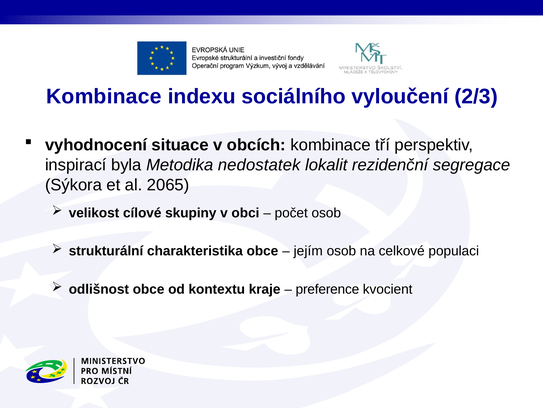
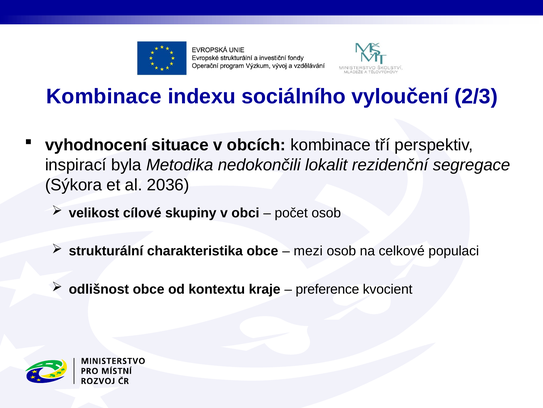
nedostatek: nedostatek -> nedokončili (259, 165)
2065: 2065 -> 2036 (168, 185)
jejím: jejím -> mezi (308, 251)
